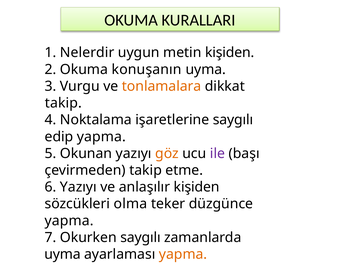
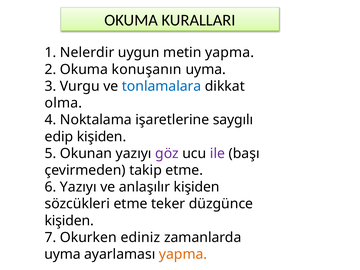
metin kişiden: kişiden -> yapma (230, 53)
tonlamalara colour: orange -> blue (162, 86)
takip: takip -> olma (63, 103)
edip yapma: yapma -> kişiden (102, 137)
göz colour: orange -> purple (167, 153)
sözcükleri olma: olma -> etme (131, 204)
yapma: yapma -> kişiden (69, 221)
Okurken saygılı: saygılı -> ediniz (140, 237)
